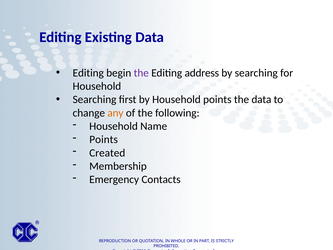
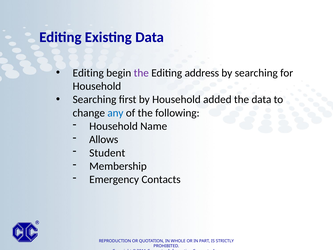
Household points: points -> added (217, 99)
any colour: orange -> blue (115, 113)
Points: Points -> Allows (104, 139)
Created: Created -> Student (107, 153)
